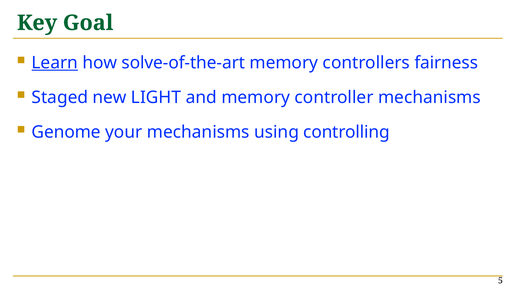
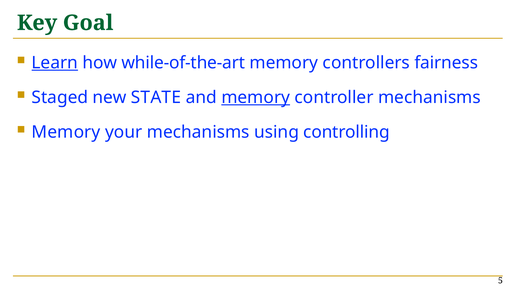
solve-of-the-art: solve-of-the-art -> while-of-the-art (183, 63)
LIGHT: LIGHT -> STATE (156, 98)
memory underline: none -> present (256, 98)
Genome: Genome -> Memory (66, 132)
